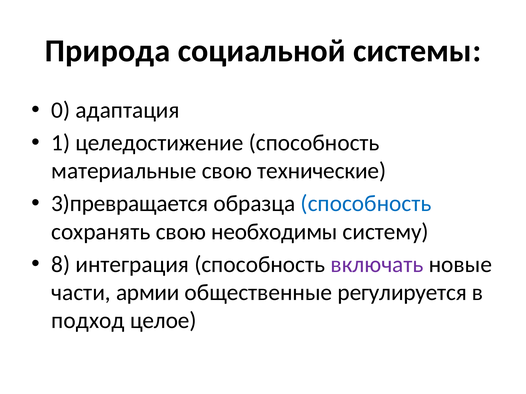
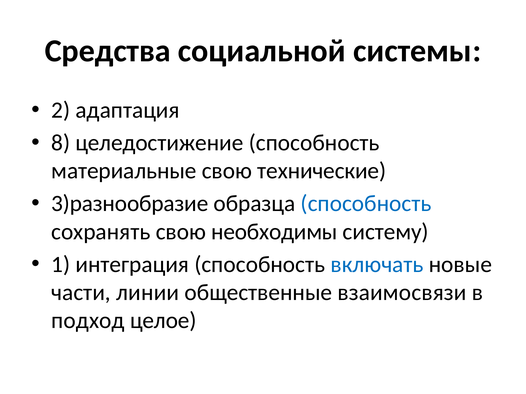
Природа: Природа -> Средства (108, 51)
0: 0 -> 2 (61, 110)
1: 1 -> 8 (61, 143)
3)превращается: 3)превращается -> 3)разнообразие (130, 204)
8: 8 -> 1 (61, 265)
включать colour: purple -> blue (377, 265)
армии: армии -> линии (148, 293)
регулируется: регулируется -> взаимосвязи (402, 293)
